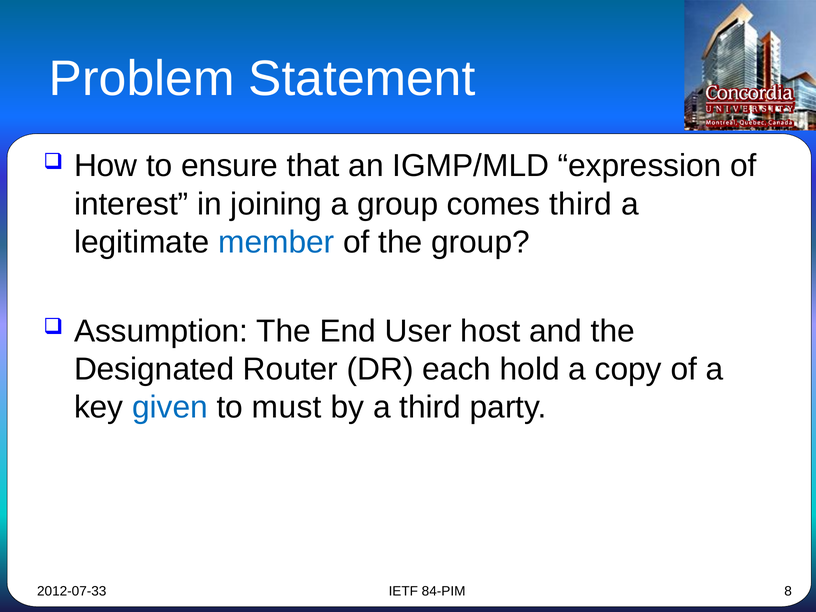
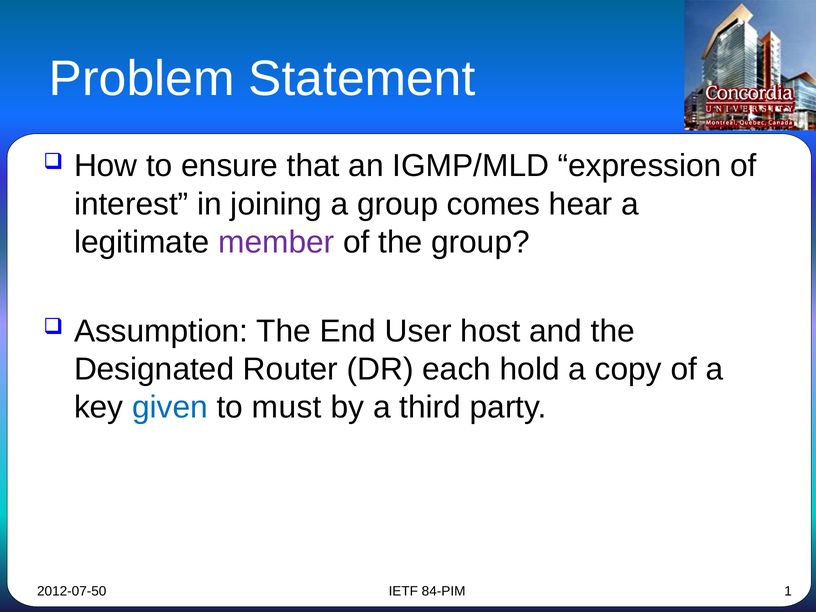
comes third: third -> hear (581, 204)
member colour: blue -> purple (276, 242)
2012-07-33: 2012-07-33 -> 2012-07-50 (72, 591)
8: 8 -> 1 (788, 591)
